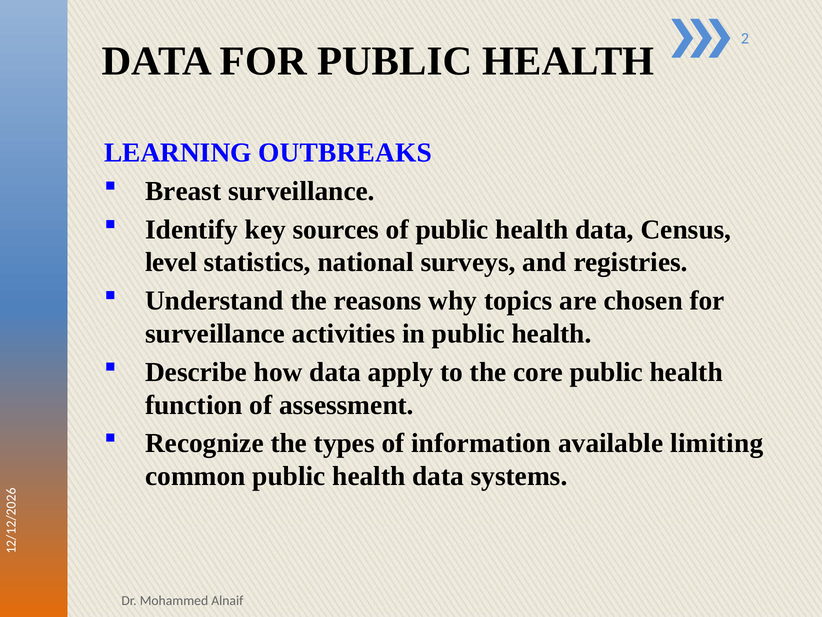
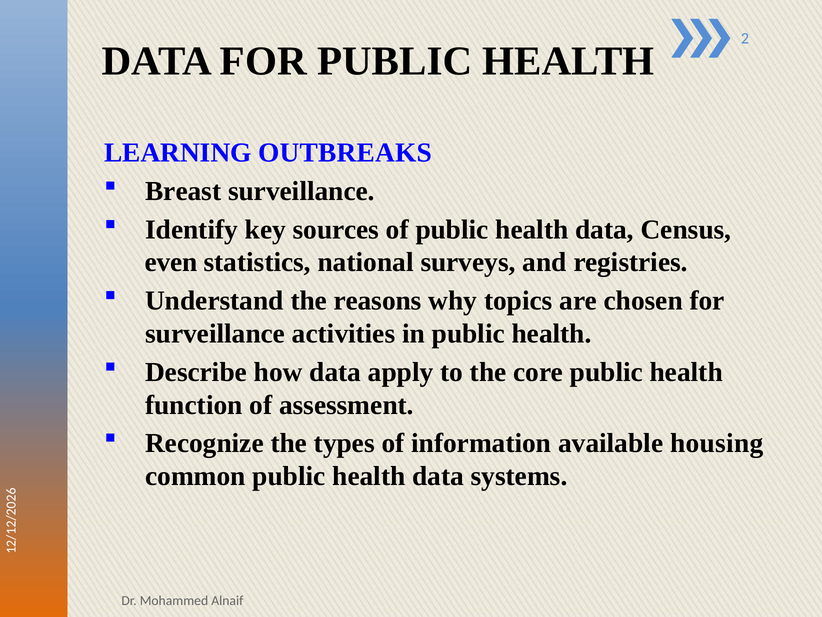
level: level -> even (171, 262)
limiting: limiting -> housing (717, 443)
